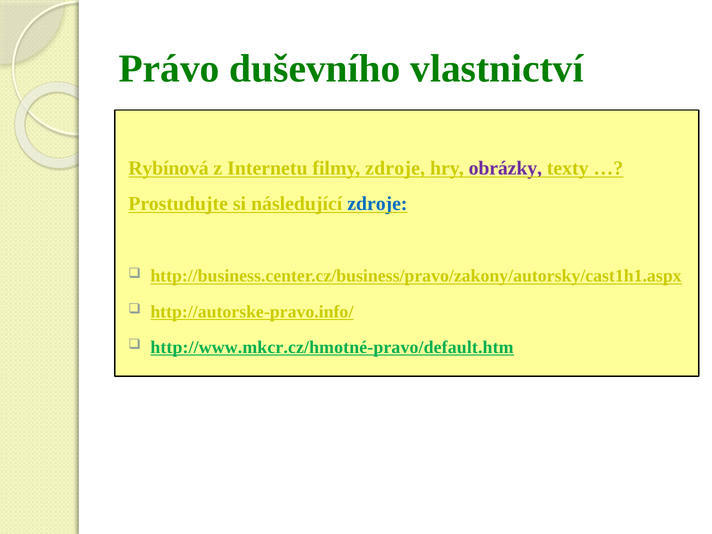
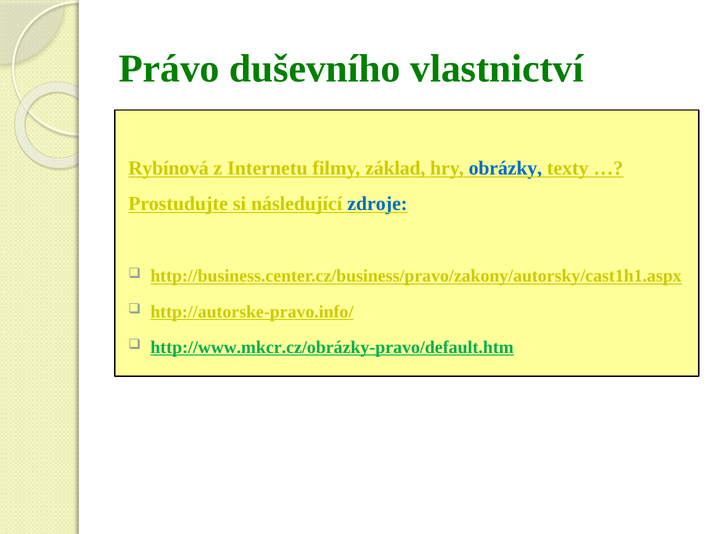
filmy zdroje: zdroje -> základ (395, 168)
obrázky colour: purple -> blue (505, 168)
http://www.mkcr.cz/hmotné-pravo/default.htm: http://www.mkcr.cz/hmotné-pravo/default.htm -> http://www.mkcr.cz/obrázky-pravo/default.htm (332, 347)
